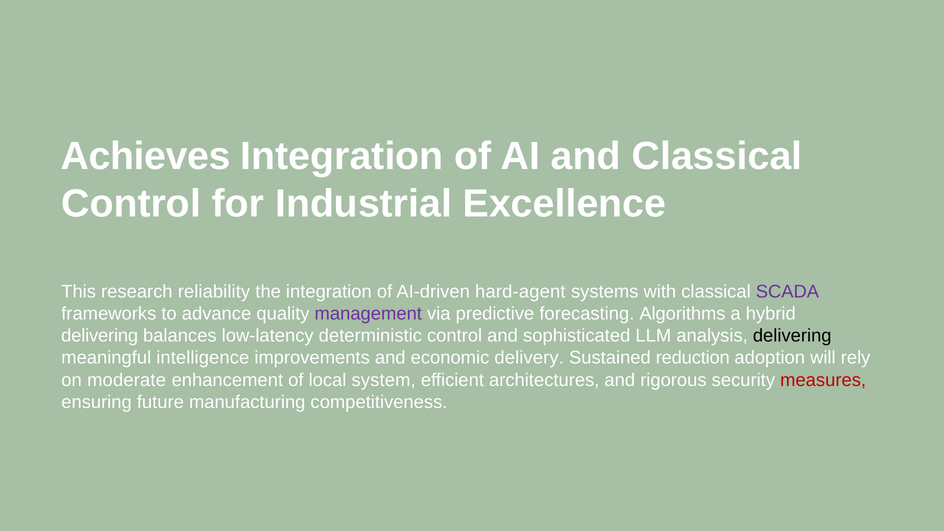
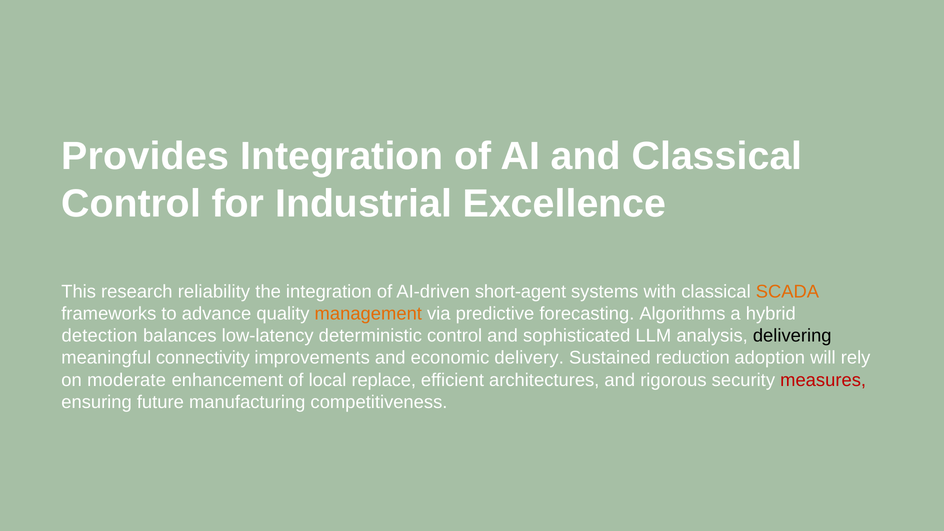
Achieves: Achieves -> Provides (145, 156)
hard-agent: hard-agent -> short-agent (521, 292)
SCADA colour: purple -> orange (787, 292)
management colour: purple -> orange (368, 314)
delivering: delivering -> detection (100, 336)
intelligence: intelligence -> connectivity (203, 358)
system: system -> replace (384, 380)
